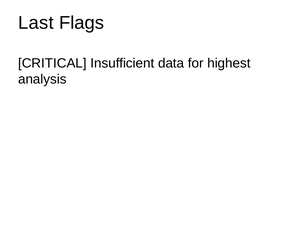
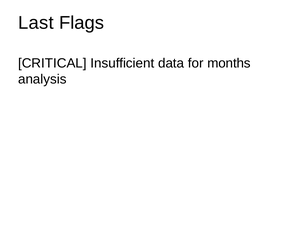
highest: highest -> months (229, 63)
